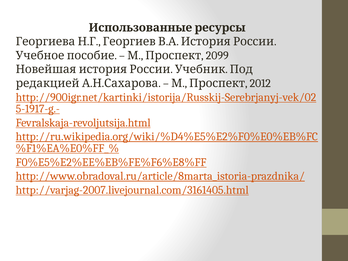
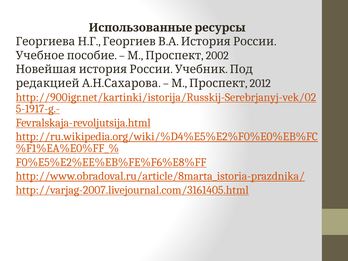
2099: 2099 -> 2002 (217, 55)
